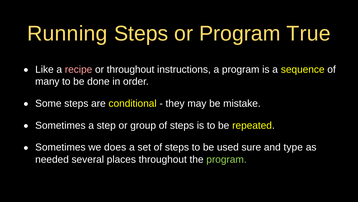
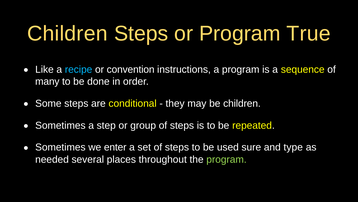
Running: Running -> Children (67, 33)
recipe colour: pink -> light blue (79, 69)
or throughout: throughout -> convention (131, 69)
be mistake: mistake -> children (242, 103)
does: does -> enter (115, 147)
